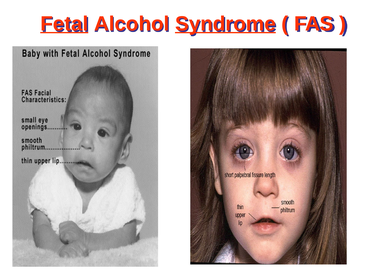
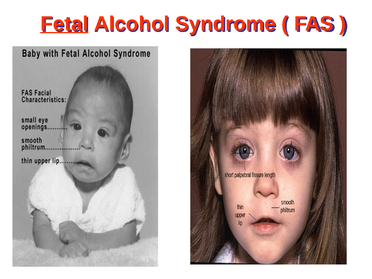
Syndrome underline: present -> none (225, 24)
